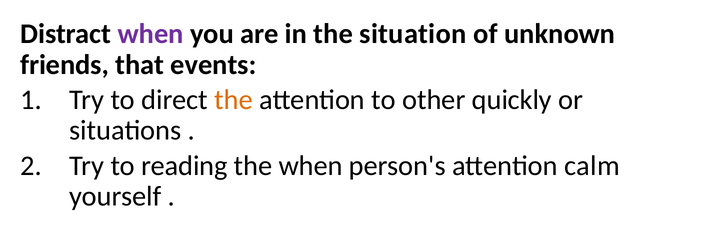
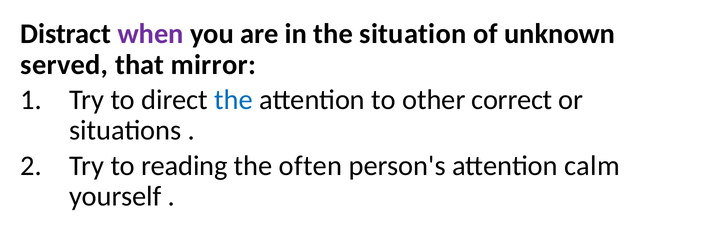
friends: friends -> served (64, 65)
events: events -> mirror (213, 65)
the colour: orange -> blue (234, 100)
quickly: quickly -> correct (512, 100)
the when: when -> often (310, 166)
